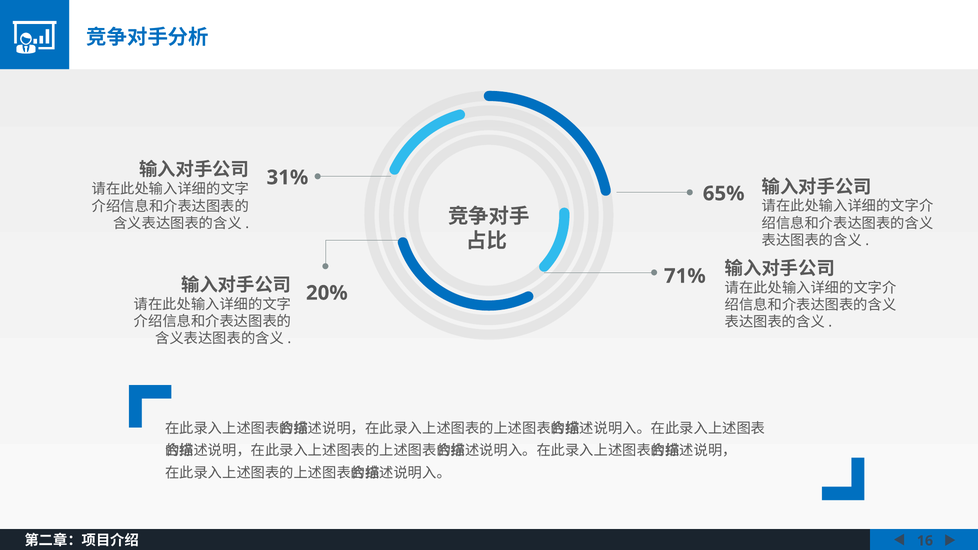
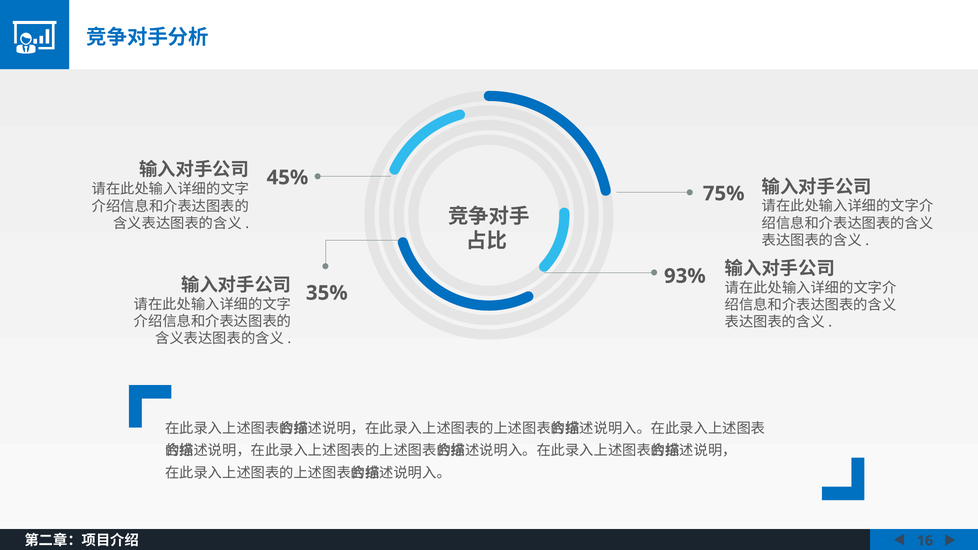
31%: 31% -> 45% (287, 178)
65%: 65% -> 75% (724, 194)
71%: 71% -> 93% (685, 276)
20%: 20% -> 35% (327, 293)
